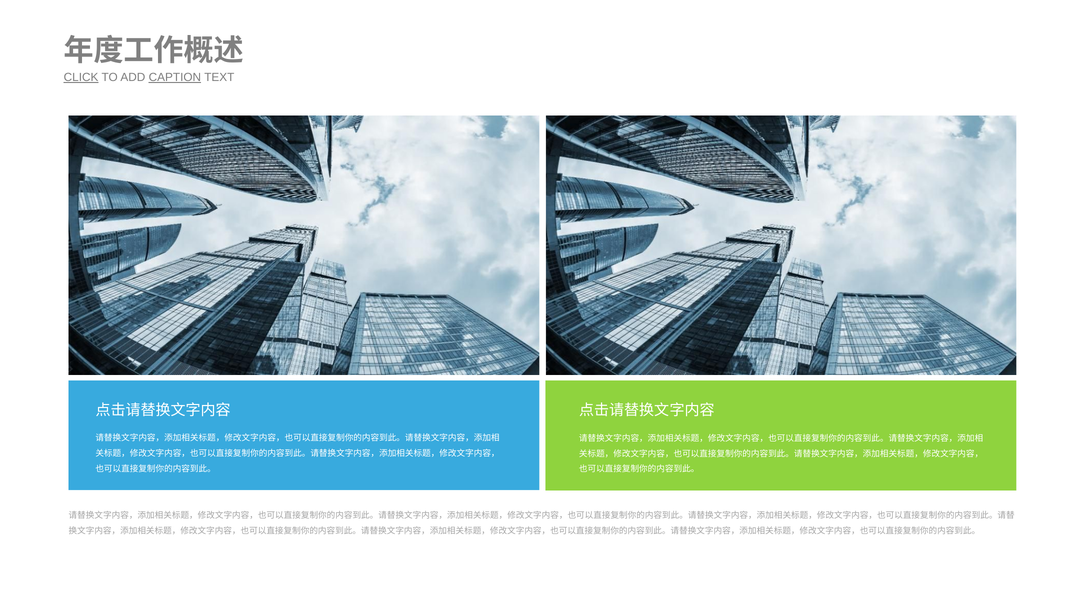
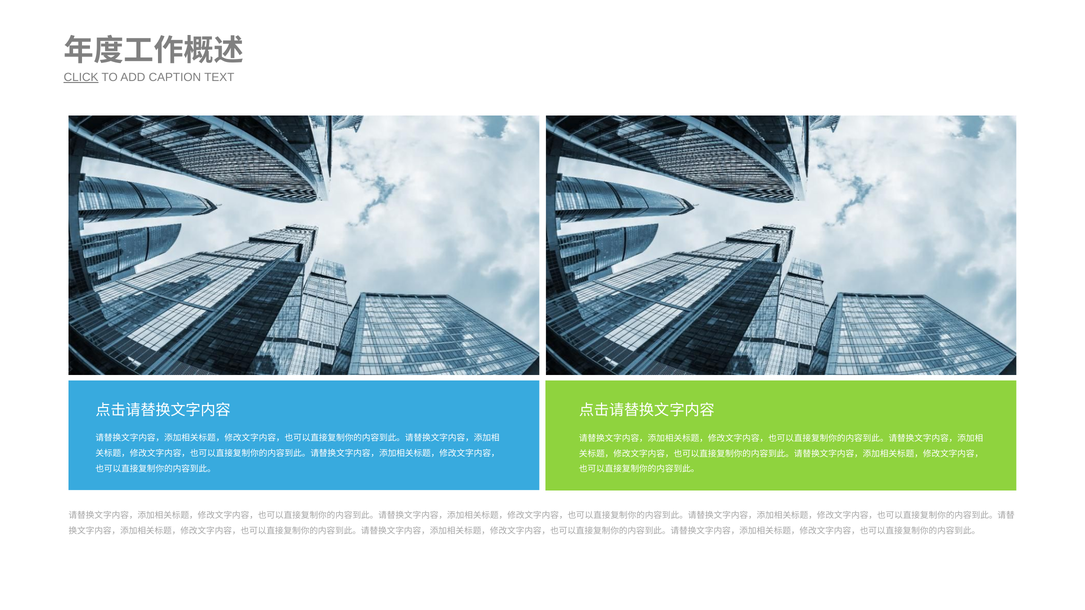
CAPTION underline: present -> none (175, 77)
